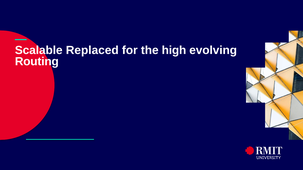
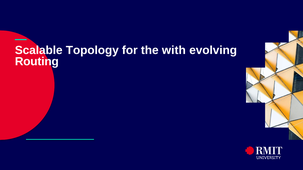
Replaced: Replaced -> Topology (92, 50)
high: high -> with (174, 50)
